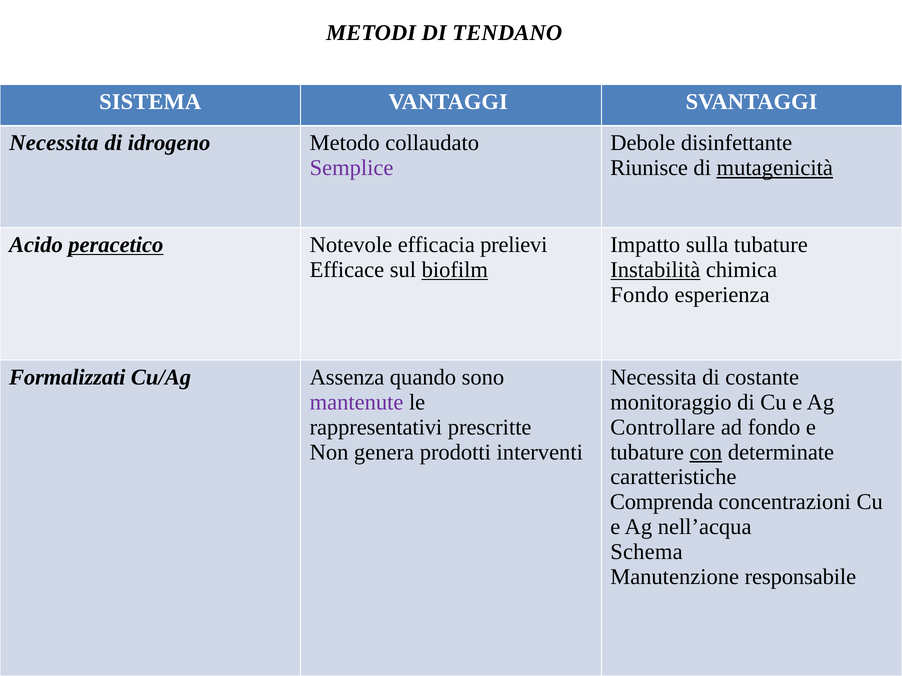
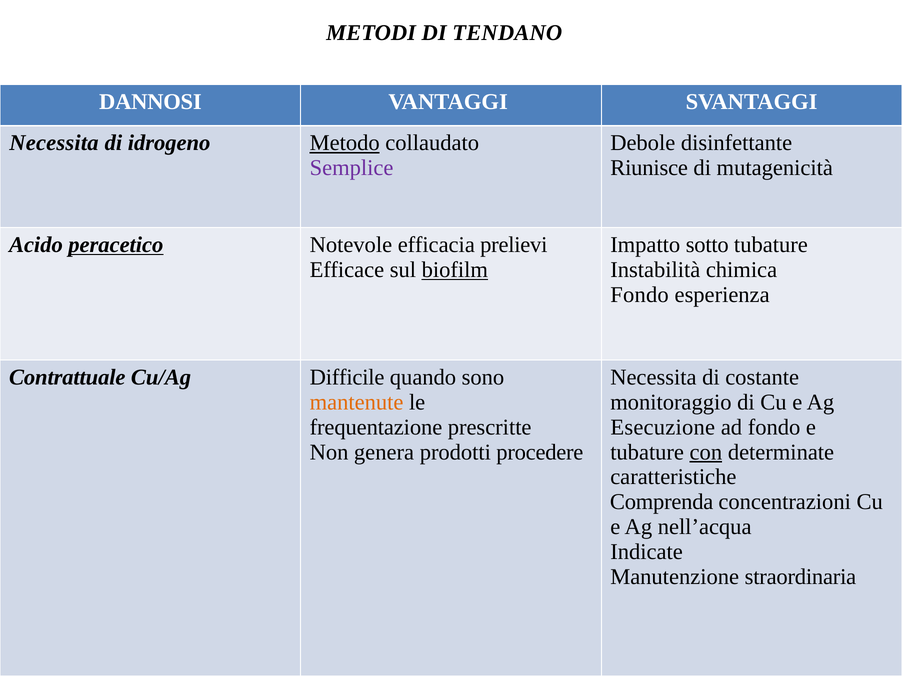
SISTEMA: SISTEMA -> DANNOSI (150, 102)
Metodo underline: none -> present (345, 143)
mutagenicità underline: present -> none (775, 168)
sulla: sulla -> sotto (707, 245)
Instabilità underline: present -> none (655, 270)
Formalizzati: Formalizzati -> Contrattuale (67, 378)
Assenza: Assenza -> Difficile (347, 378)
mantenute colour: purple -> orange (357, 403)
rappresentativi: rappresentativi -> frequentazione (376, 427)
Controllare: Controllare -> Esecuzione (663, 427)
interventi: interventi -> procedere (540, 452)
Schema: Schema -> Indicate (647, 552)
responsabile: responsabile -> straordinaria (800, 577)
